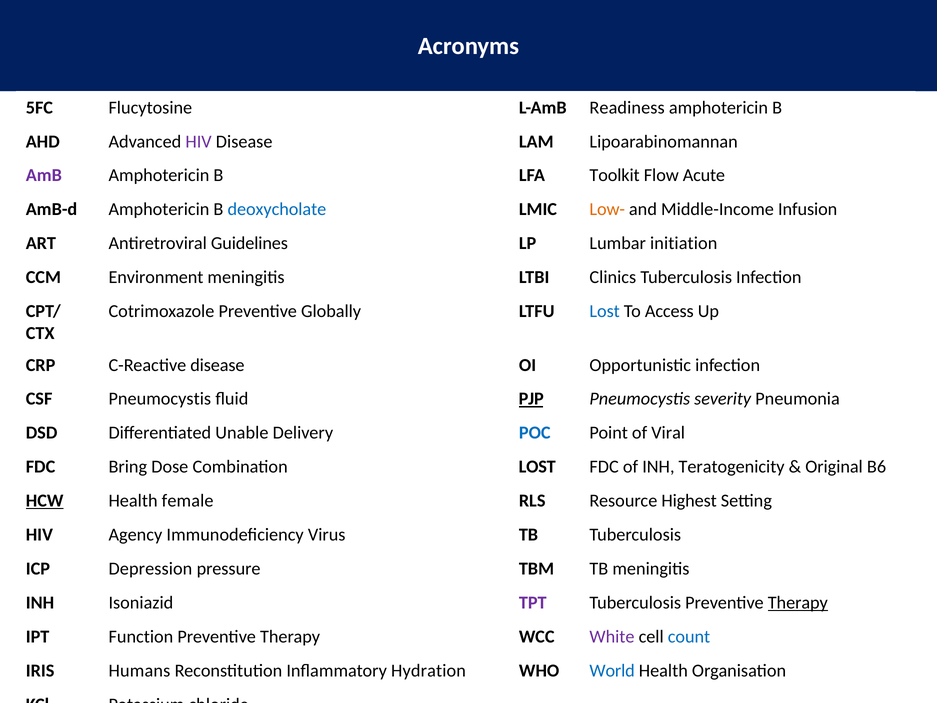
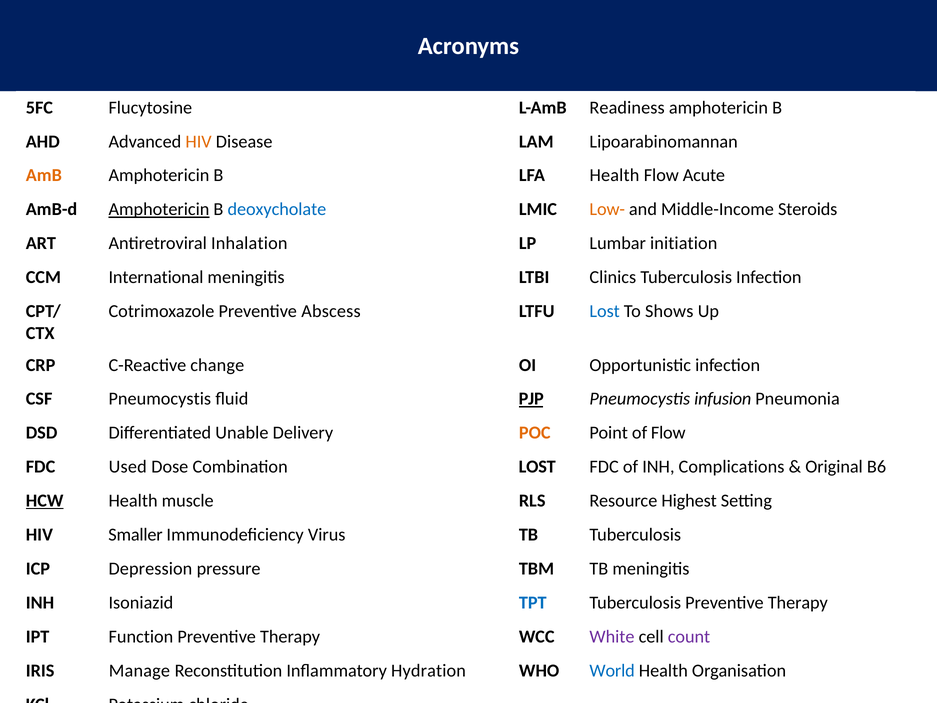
HIV colour: purple -> orange (199, 141)
AmB colour: purple -> orange (44, 175)
LFA Toolkit: Toolkit -> Health (614, 175)
Amphotericin underline: none -> present (159, 209)
Infusion: Infusion -> Steroids (808, 209)
Guidelines: Guidelines -> Inhalation (249, 243)
Environment: Environment -> International (156, 277)
Globally: Globally -> Abscess (331, 311)
Access: Access -> Shows (669, 311)
C-Reactive disease: disease -> change (217, 365)
severity: severity -> infusion (723, 399)
POC colour: blue -> orange (535, 433)
of Viral: Viral -> Flow (668, 433)
Bring: Bring -> Used (128, 467)
Teratogenicity: Teratogenicity -> Complications (732, 467)
female: female -> muscle (188, 501)
Agency: Agency -> Smaller (135, 535)
TPT colour: purple -> blue (533, 602)
Therapy underline: present -> none (798, 602)
count colour: blue -> purple (689, 636)
Humans: Humans -> Manage (139, 670)
